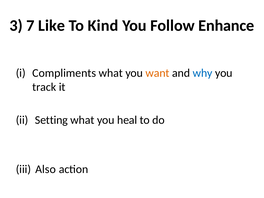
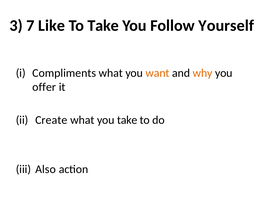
To Kind: Kind -> Take (103, 26)
Enhance: Enhance -> Yourself (226, 26)
why colour: blue -> orange (203, 73)
track: track -> offer (44, 87)
Setting: Setting -> Create (51, 120)
you heal: heal -> take (127, 120)
